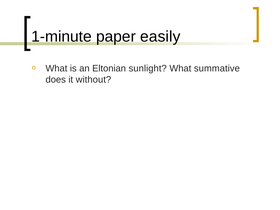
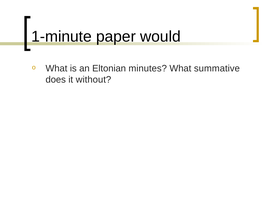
easily: easily -> would (160, 37)
sunlight: sunlight -> minutes (148, 68)
